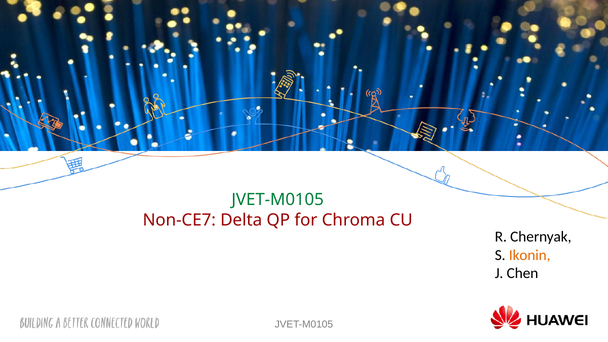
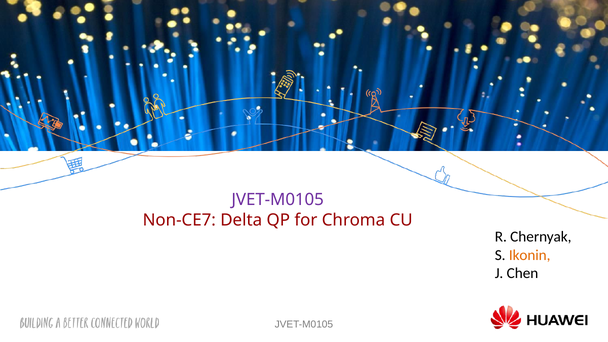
JVET-M0105 colour: green -> purple (278, 200)
